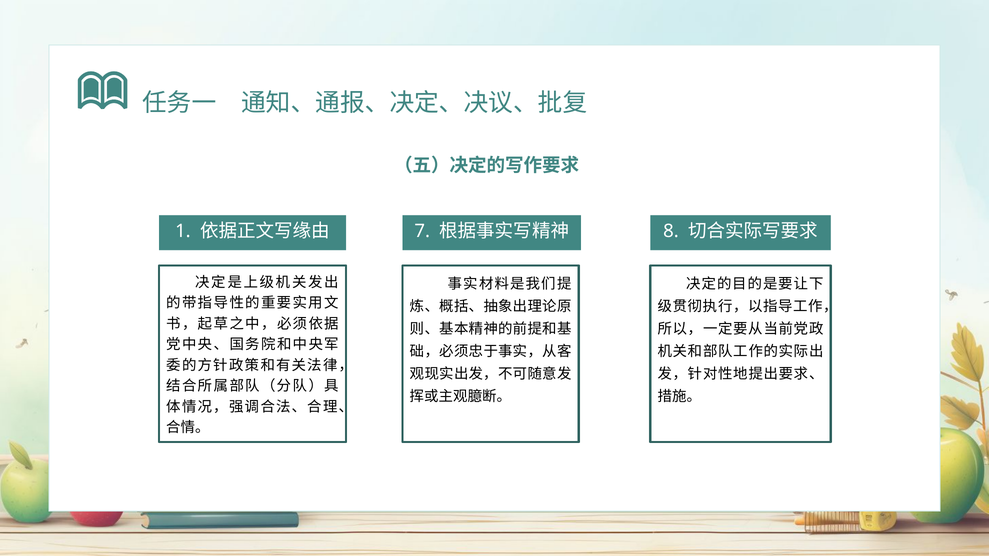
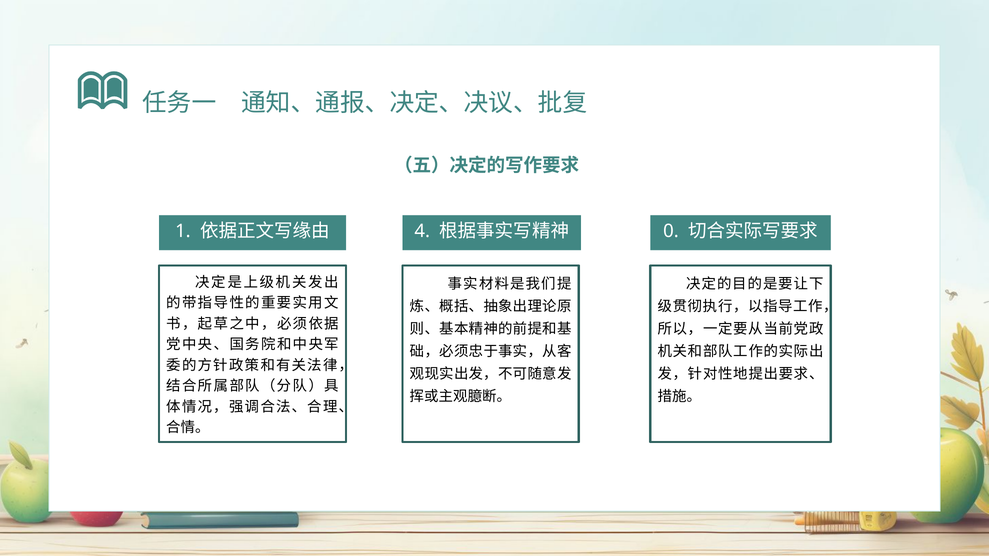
7: 7 -> 4 (422, 231)
8: 8 -> 0 (671, 231)
